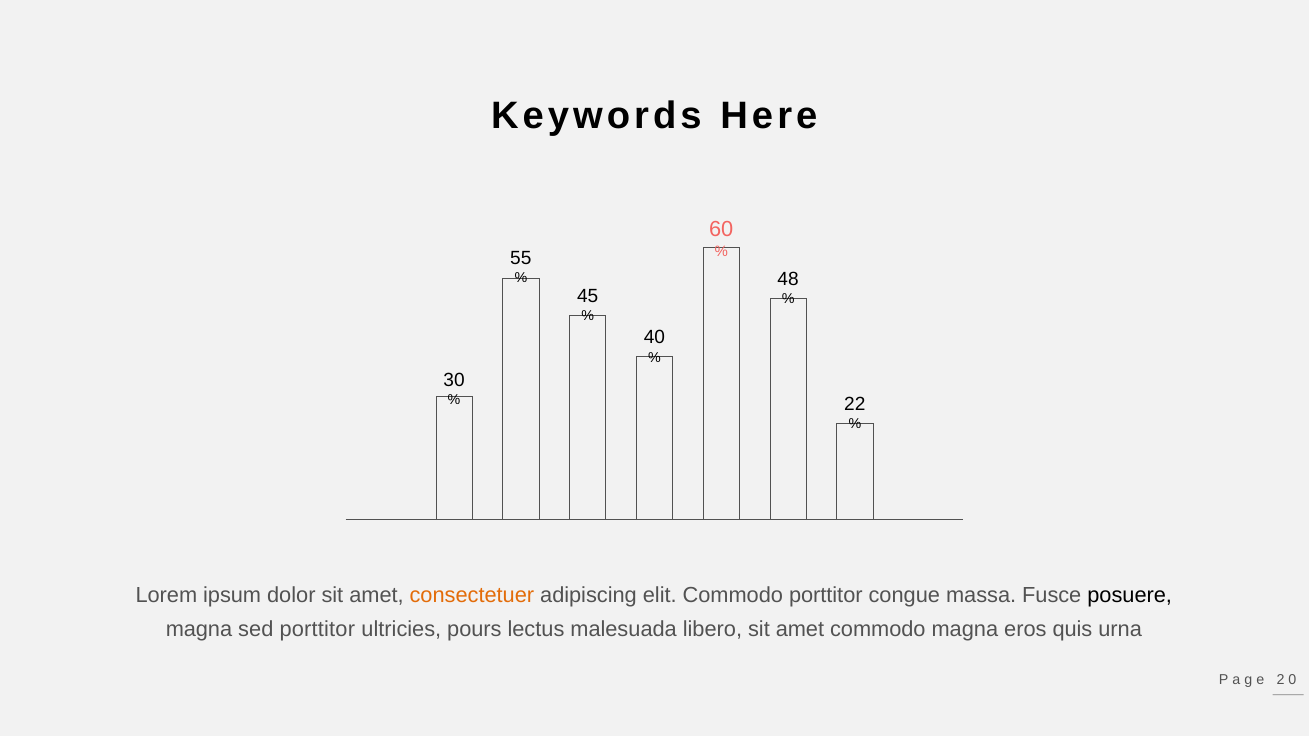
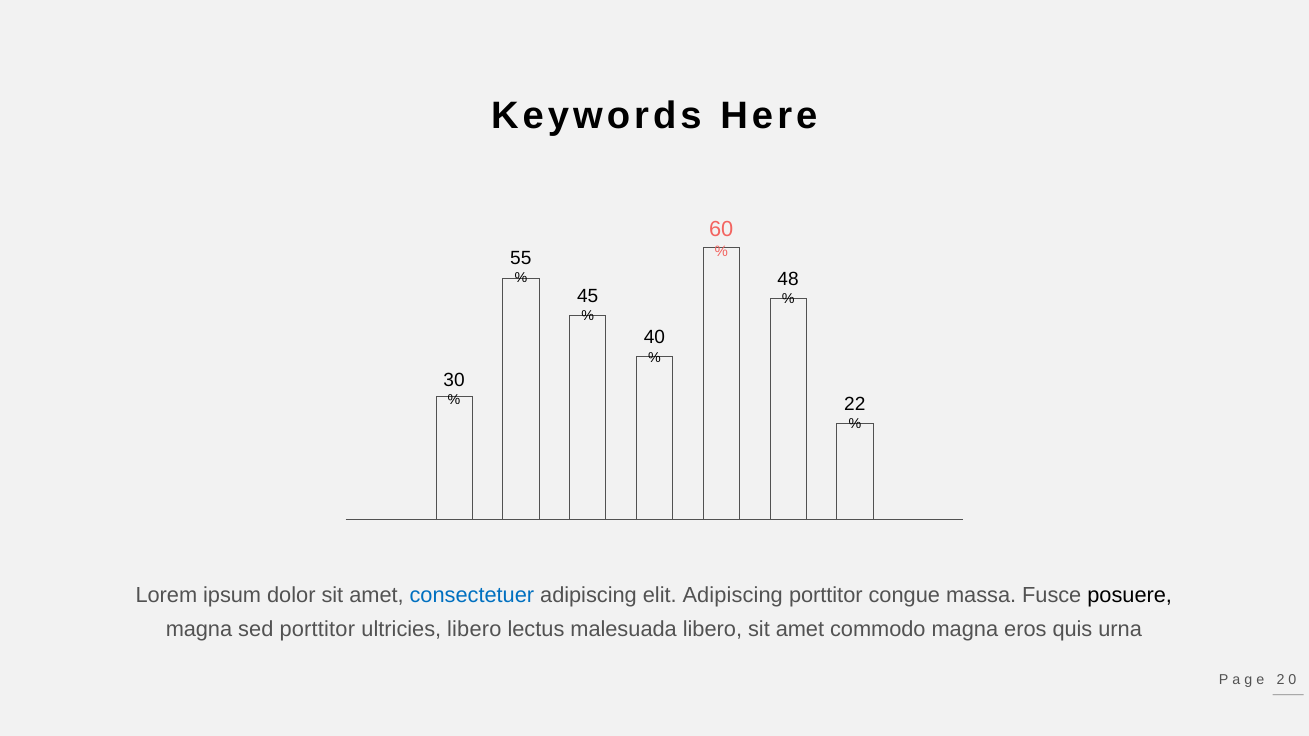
consectetuer colour: orange -> blue (472, 596)
elit Commodo: Commodo -> Adipiscing (733, 596)
ultricies pours: pours -> libero (474, 630)
